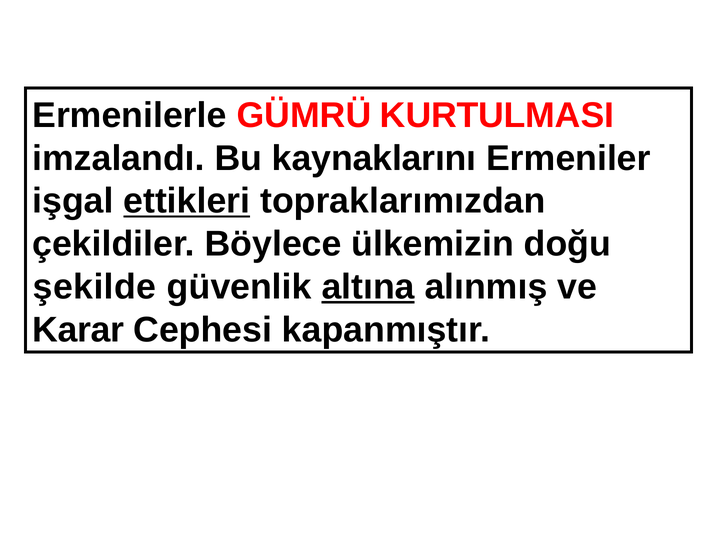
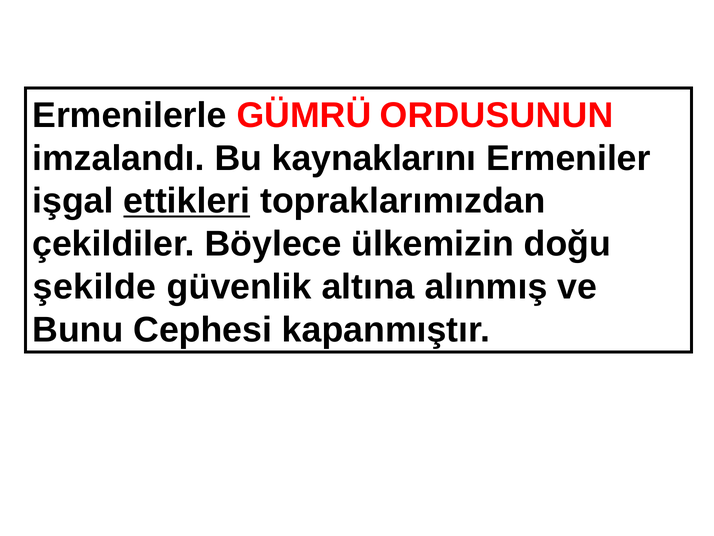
KURTULMASI: KURTULMASI -> ORDUSUNUN (497, 115)
altına underline: present -> none (368, 287)
Karar: Karar -> Bunu (78, 329)
